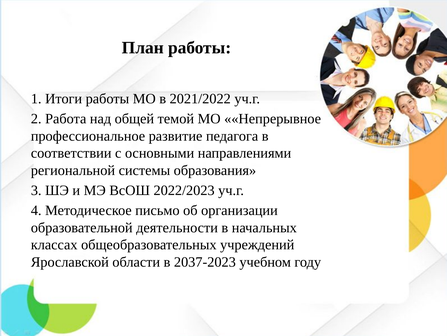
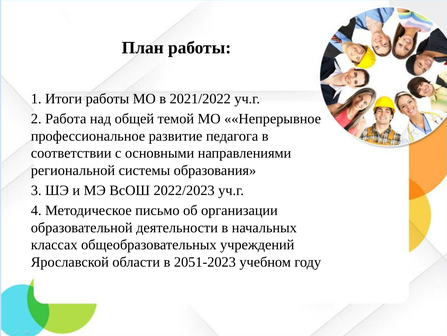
2037-2023: 2037-2023 -> 2051-2023 (205, 261)
